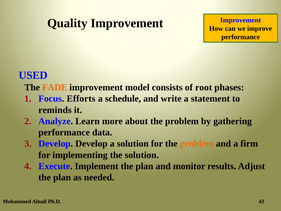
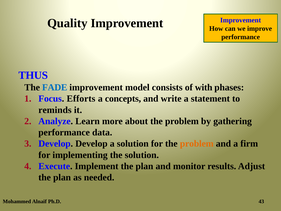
USED: USED -> THUS (33, 75)
FADE colour: orange -> blue (55, 87)
root: root -> with (204, 87)
schedule: schedule -> concepts (123, 99)
